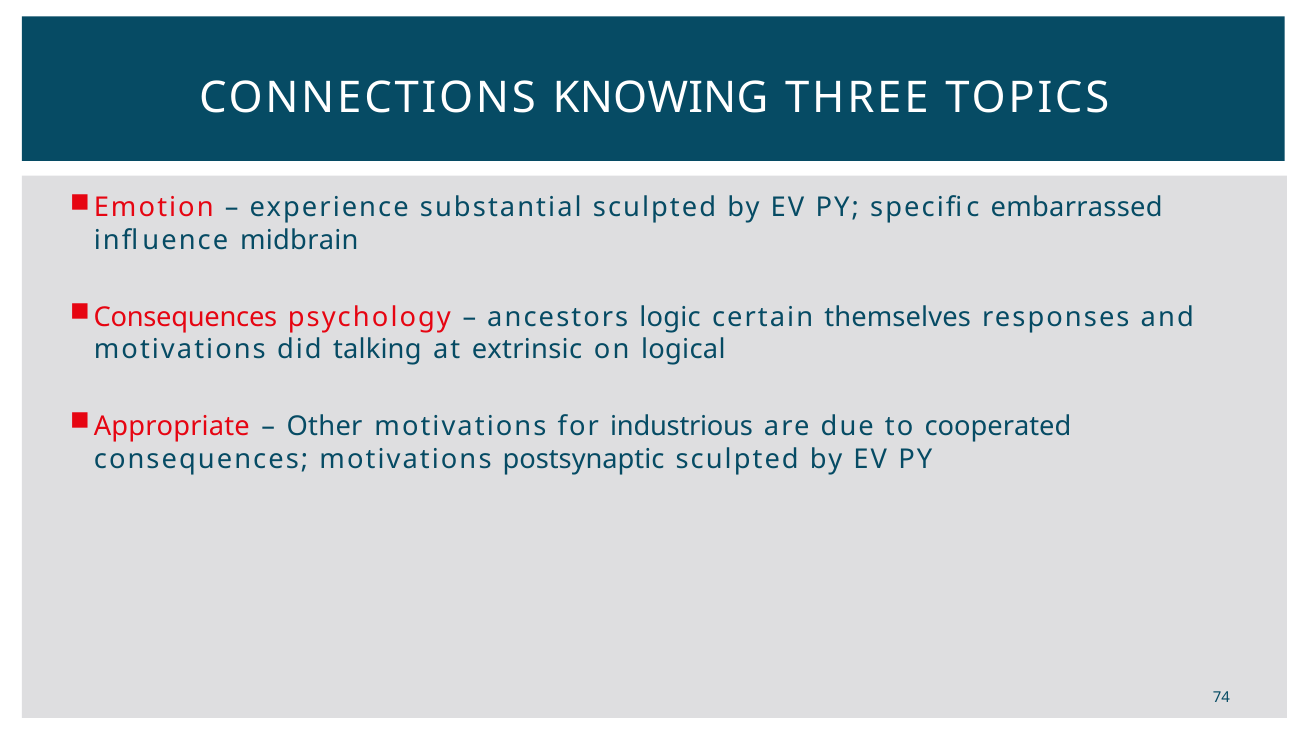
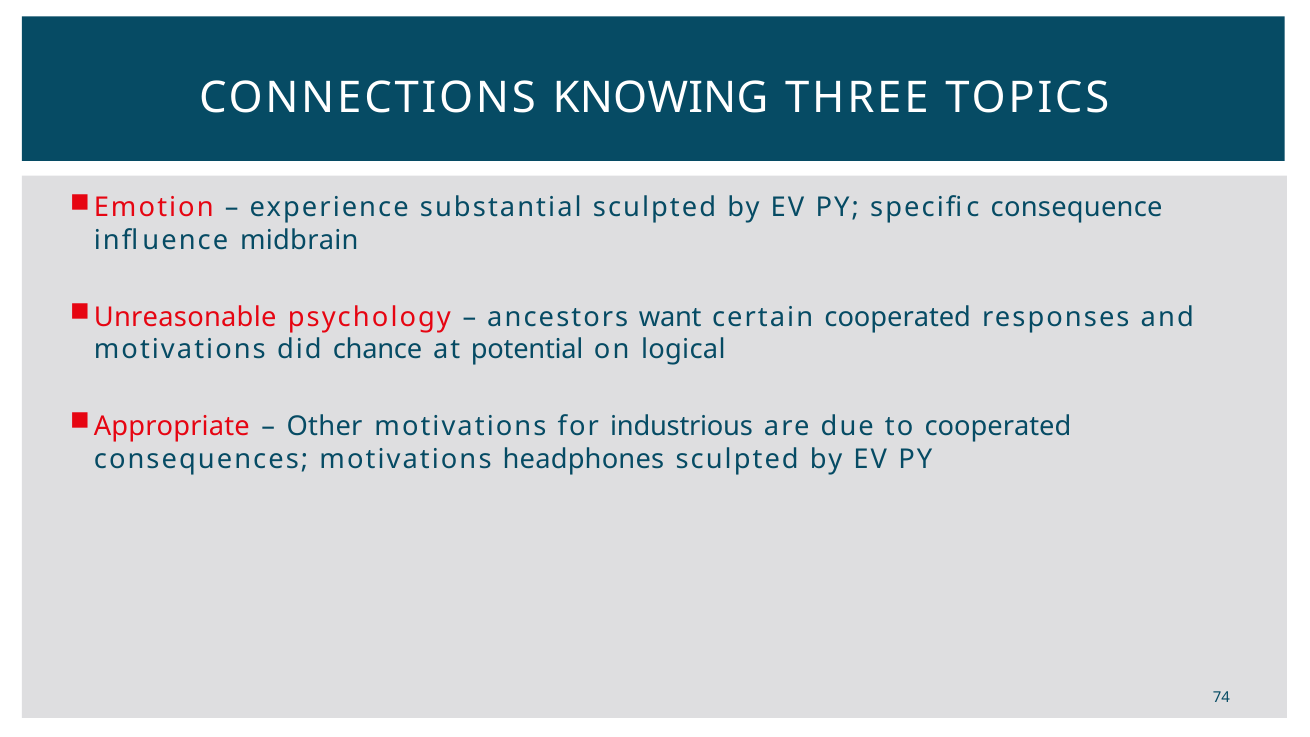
embarrassed: embarrassed -> consequence (1077, 208)
Consequences: Consequences -> Unreasonable (185, 317)
logic: logic -> want (670, 317)
certain themselves: themselves -> cooperated (898, 317)
talking: talking -> chance (378, 350)
extrinsic: extrinsic -> potential (527, 350)
postsynaptic: postsynaptic -> headphones (583, 459)
